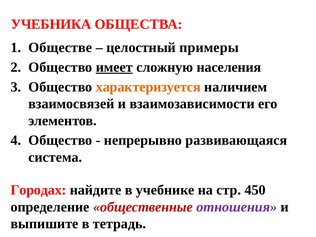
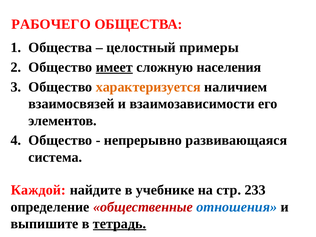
УЧЕБНИКА: УЧЕБНИКА -> РАБОЧЕГО (51, 24)
Обществе: Обществе -> Общества (60, 48)
Городах: Городах -> Каждой (38, 190)
450: 450 -> 233 (255, 190)
отношения colour: purple -> blue (237, 207)
тетрадь underline: none -> present (120, 224)
